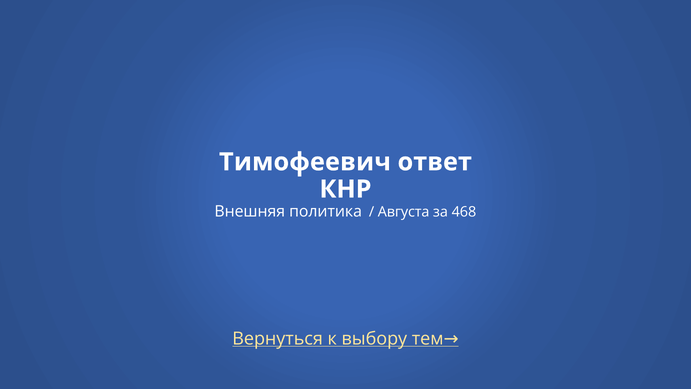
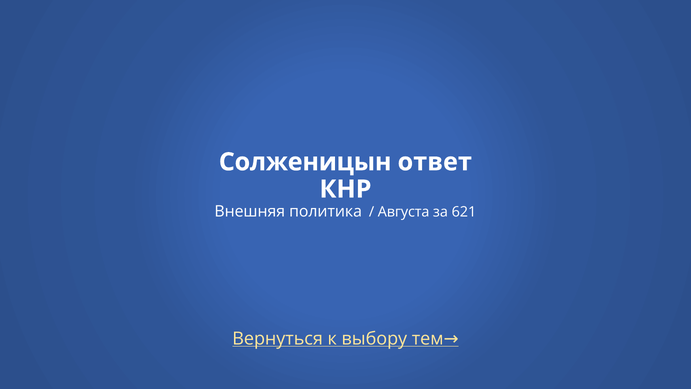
Тимофеевич: Тимофеевич -> Солженицын (305, 162)
468: 468 -> 621 (464, 212)
